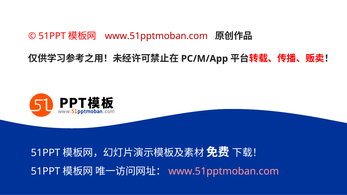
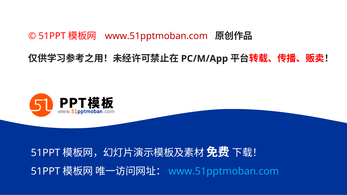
www.51pptmoban.com colour: pink -> light blue (224, 172)
